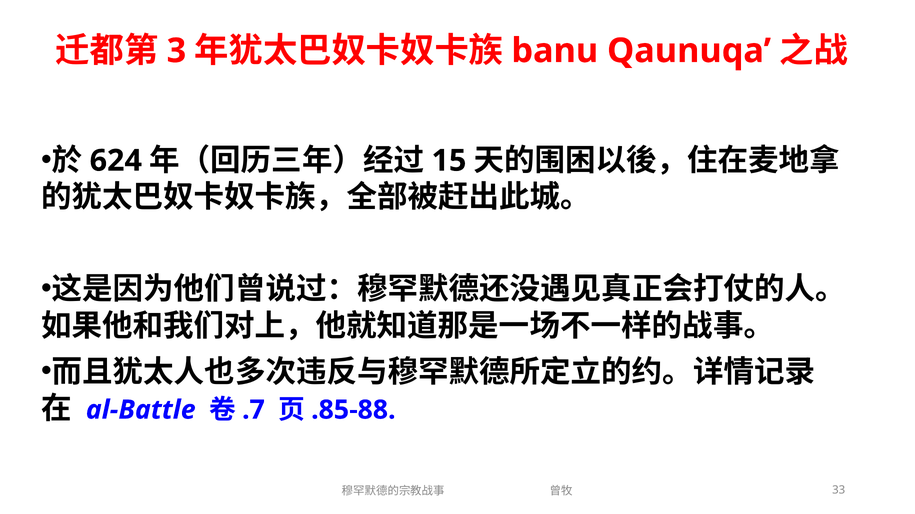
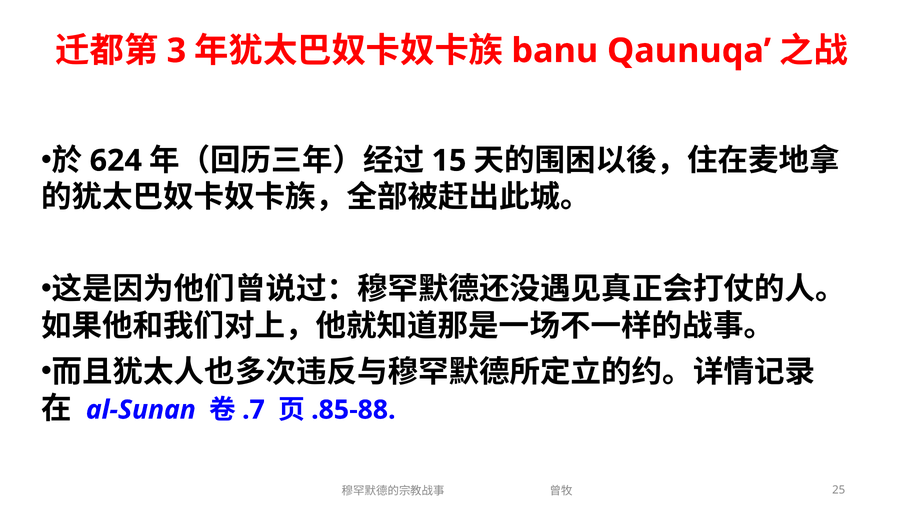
al-Battle: al-Battle -> al-Sunan (141, 410)
33: 33 -> 25 (839, 491)
